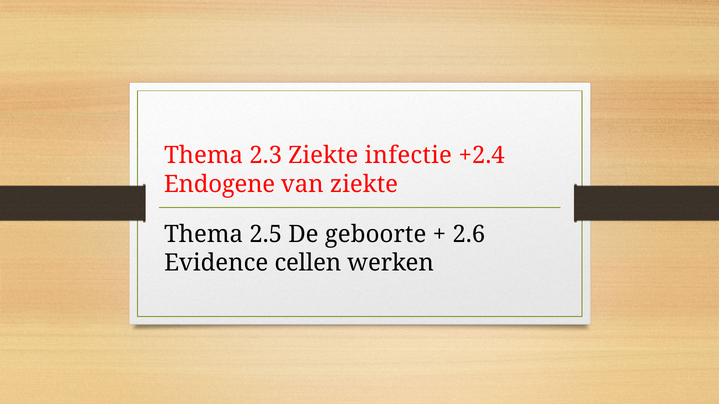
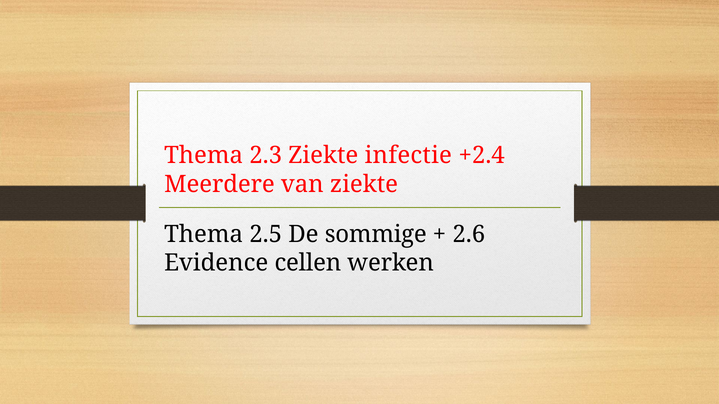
Endogene: Endogene -> Meerdere (219, 184)
geboorte: geboorte -> sommige (376, 234)
